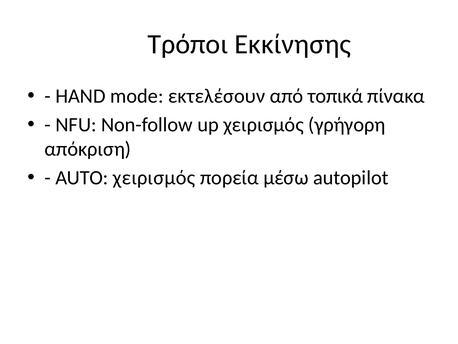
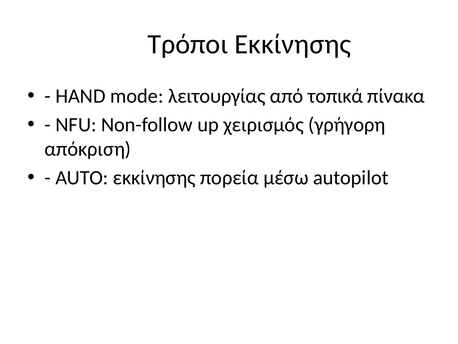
εκτελέσουν: εκτελέσουν -> λειτουργίας (217, 96)
AUTO χειρισμός: χειρισμός -> εκκίνησης (154, 178)
